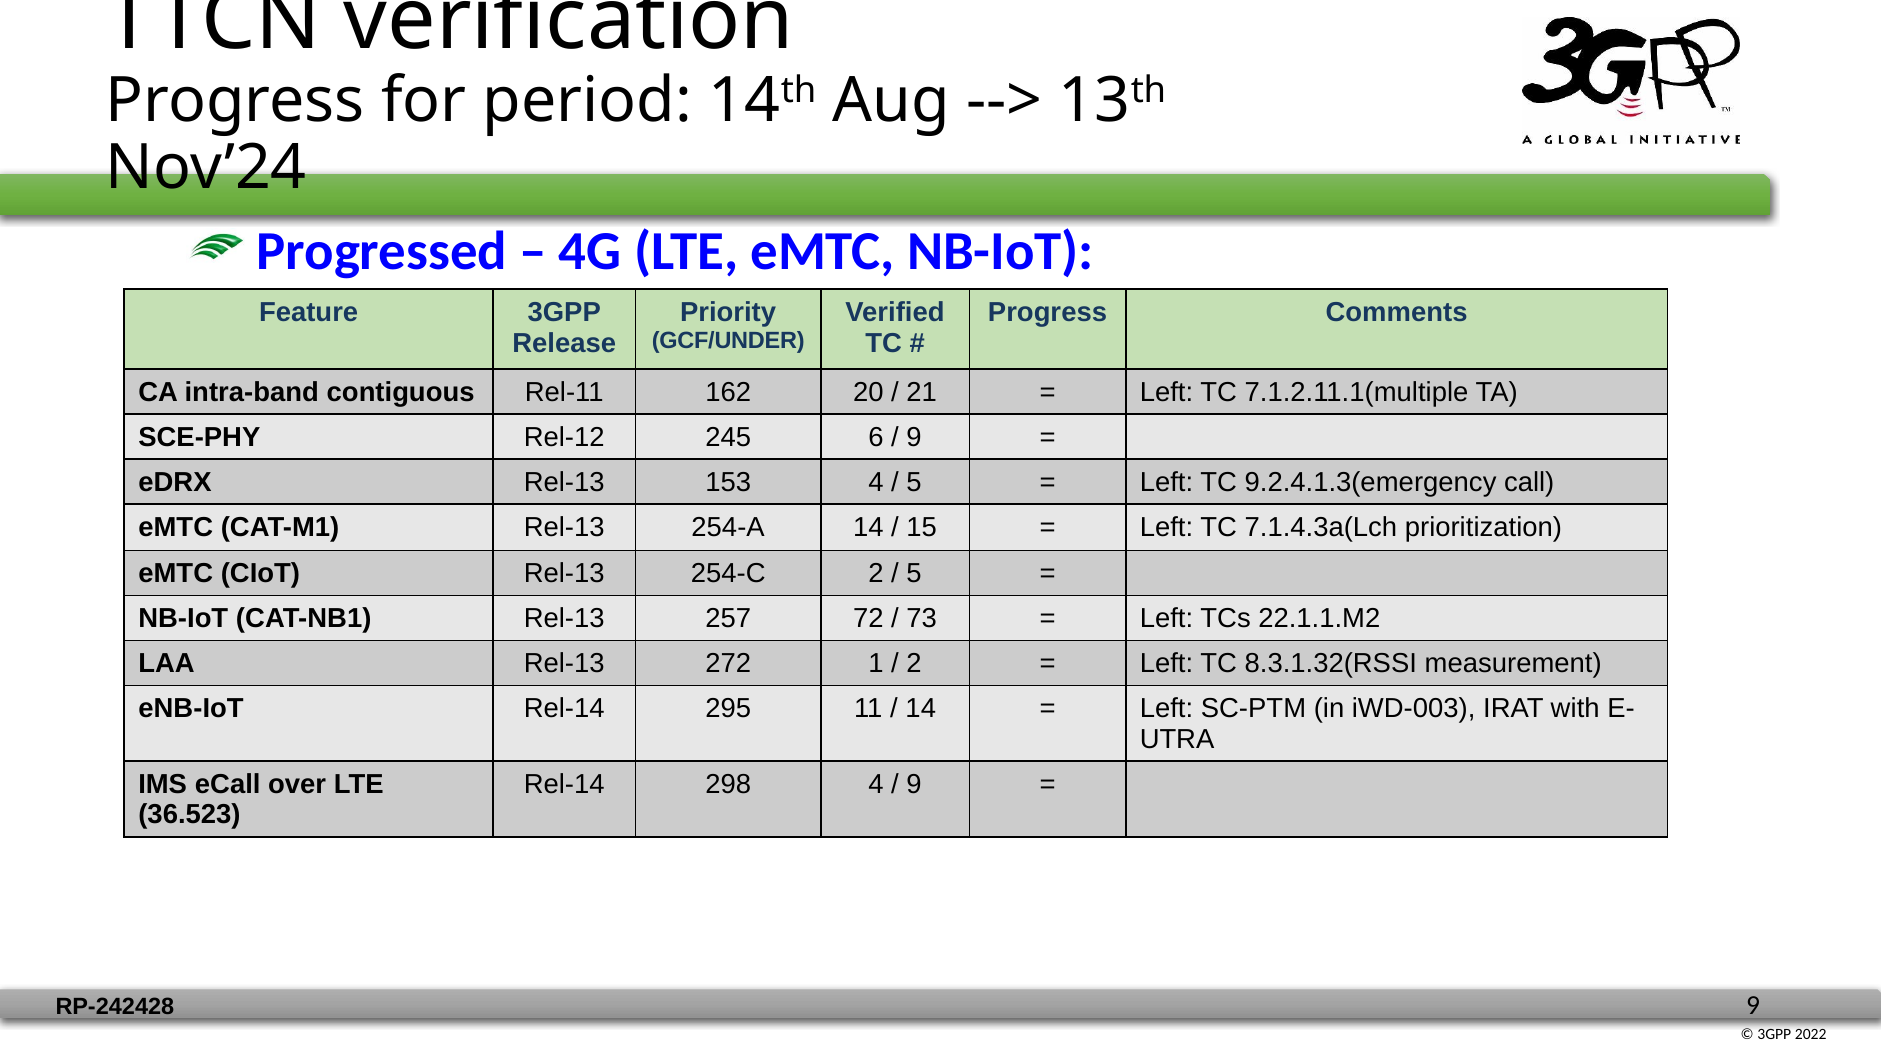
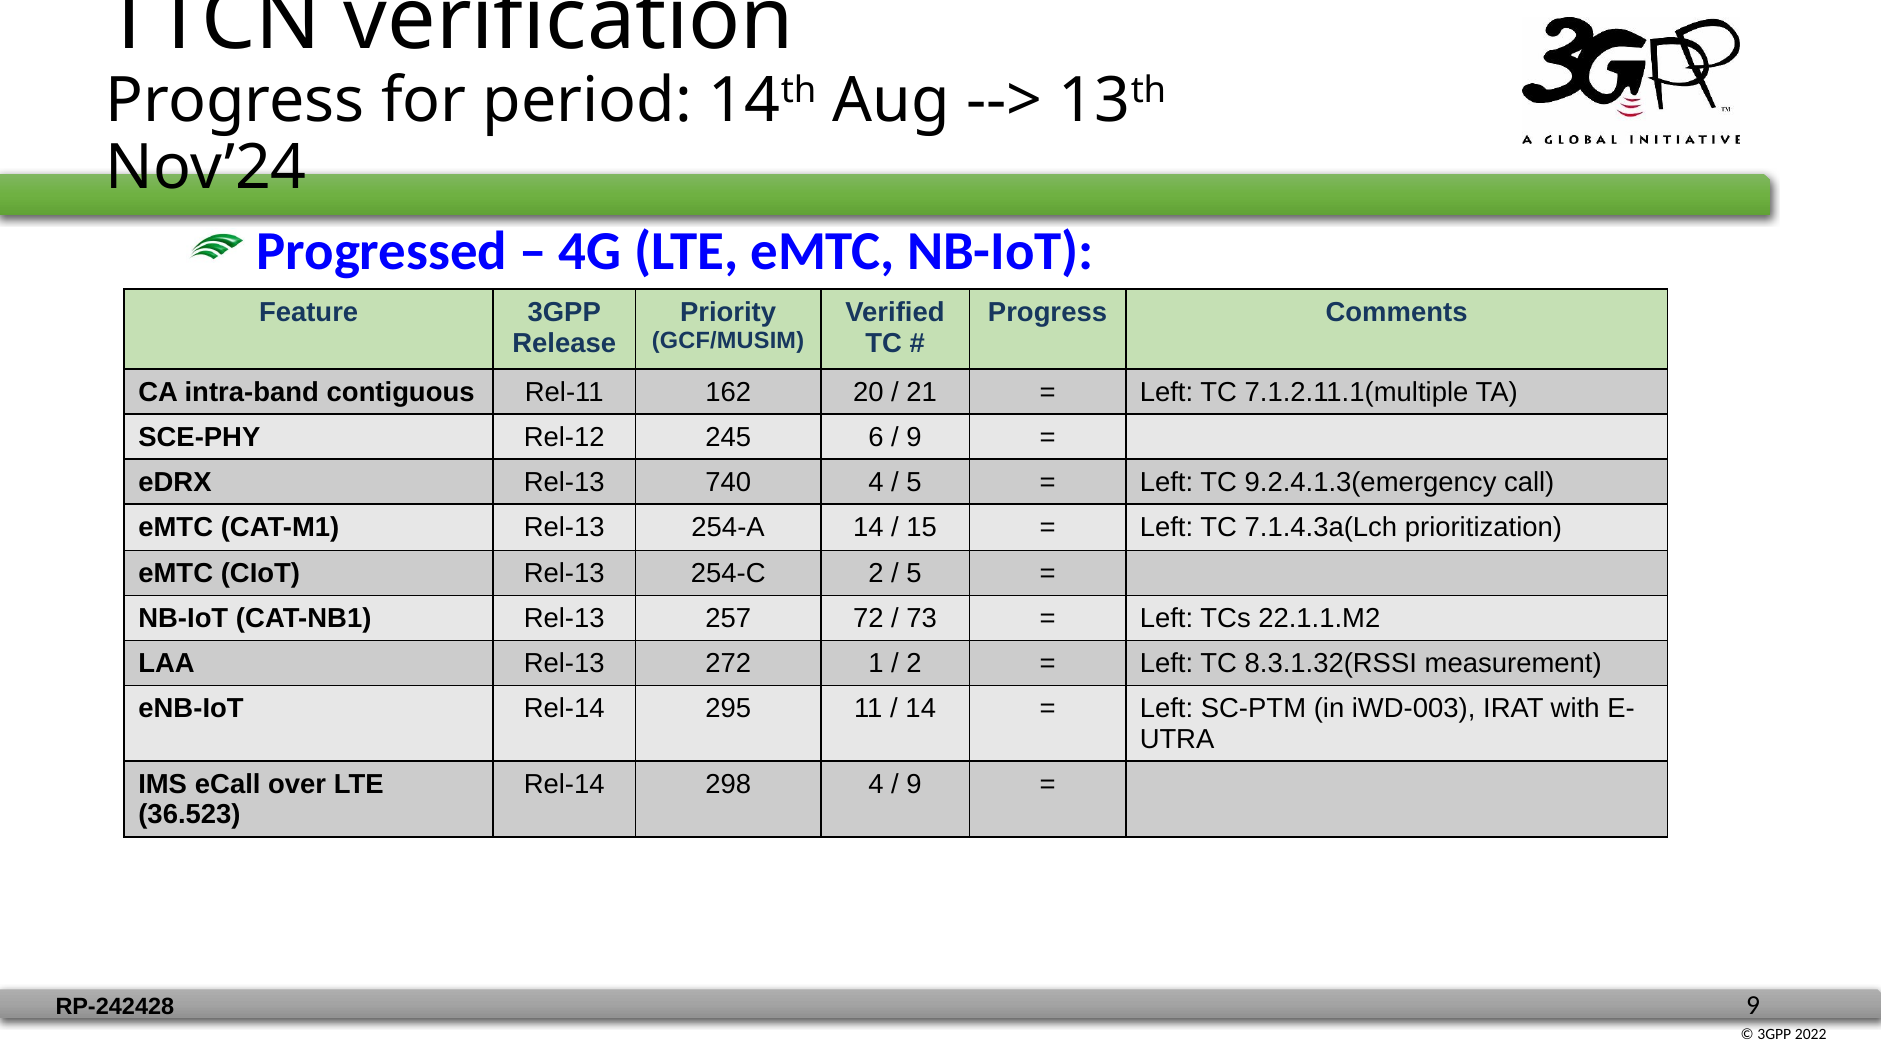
GCF/UNDER: GCF/UNDER -> GCF/MUSIM (728, 341)
153: 153 -> 740 (728, 482)
